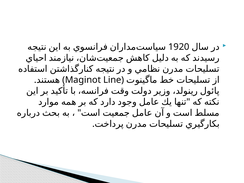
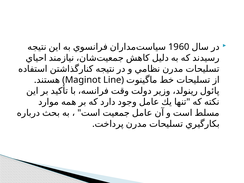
1920: 1920 -> 1960 (179, 47)
